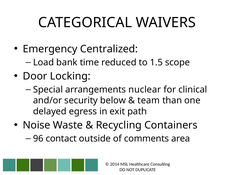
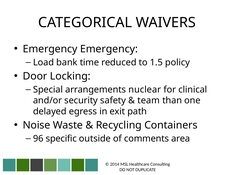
Emergency Centralized: Centralized -> Emergency (109, 49)
scope: scope -> policy (178, 63)
below: below -> safety (113, 101)
contact: contact -> specific (61, 139)
